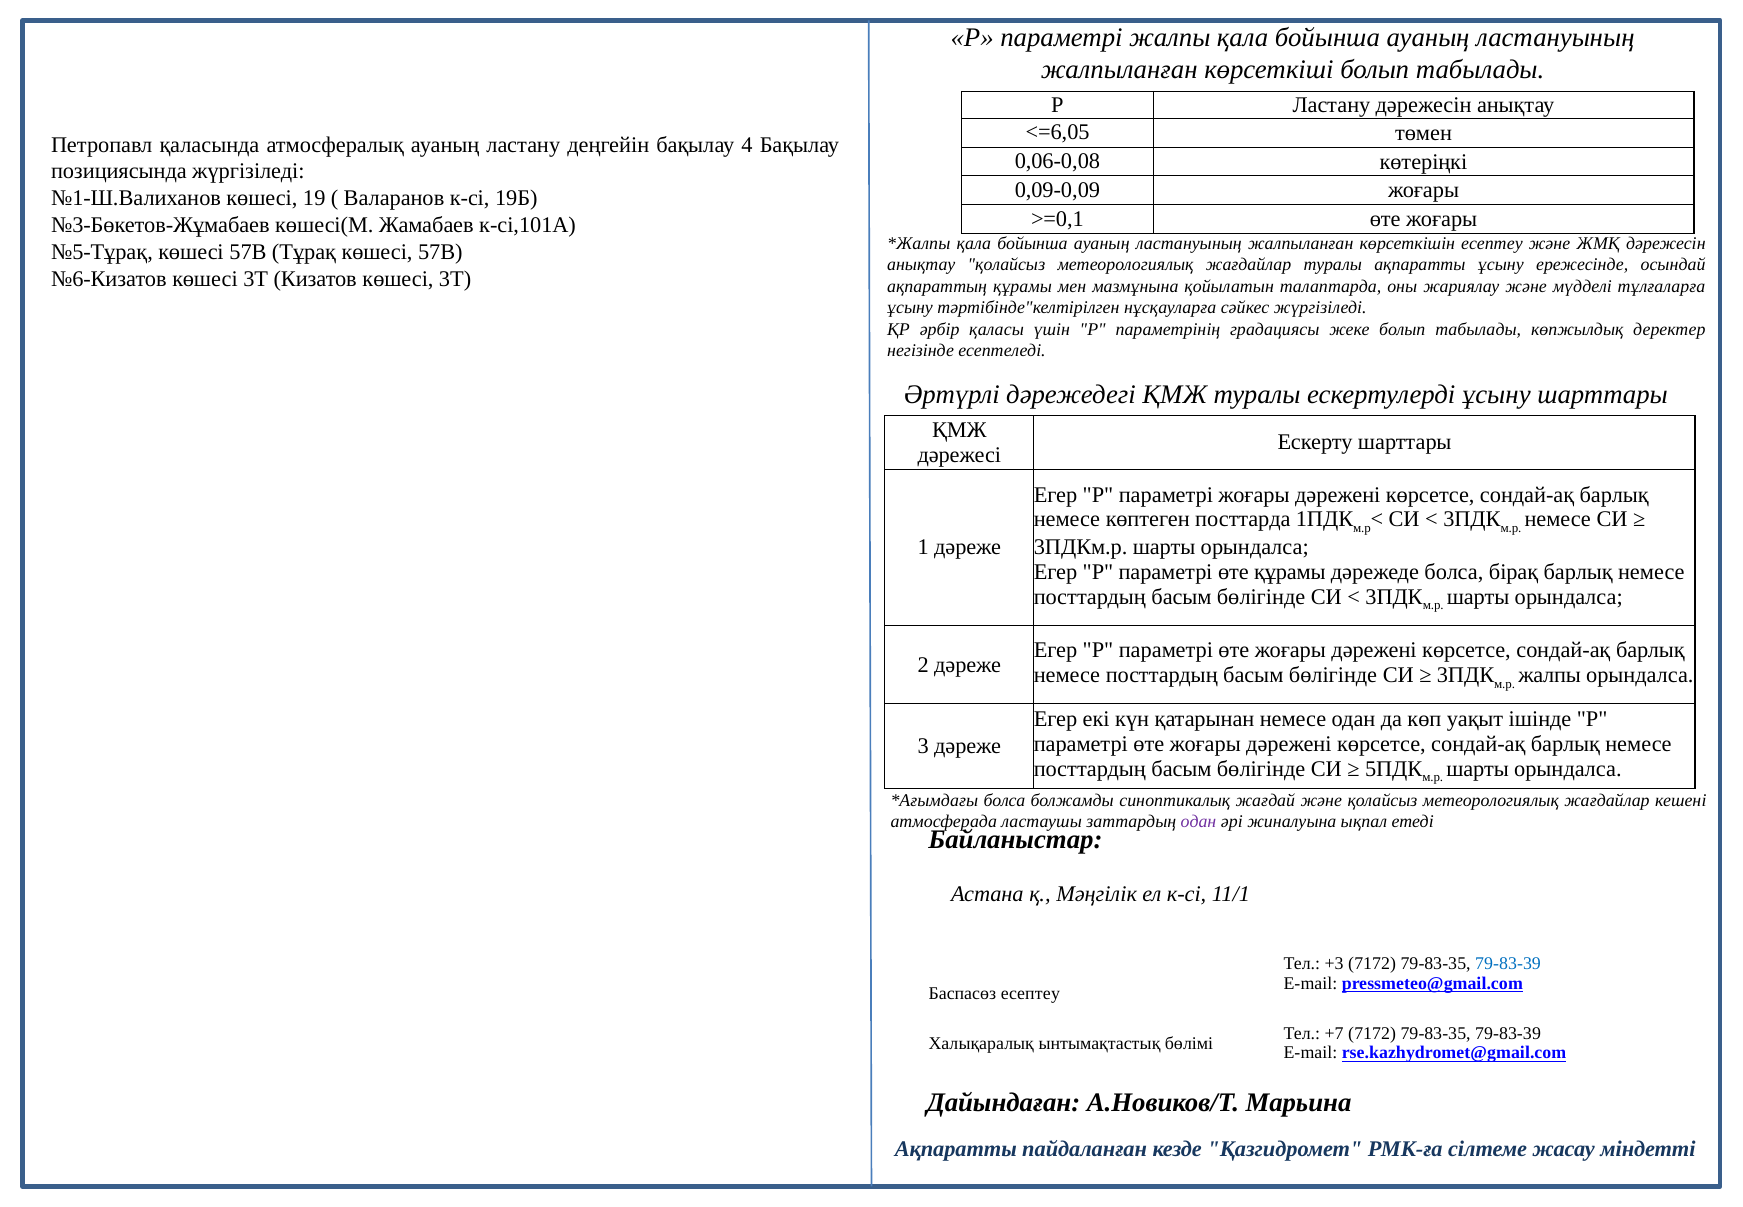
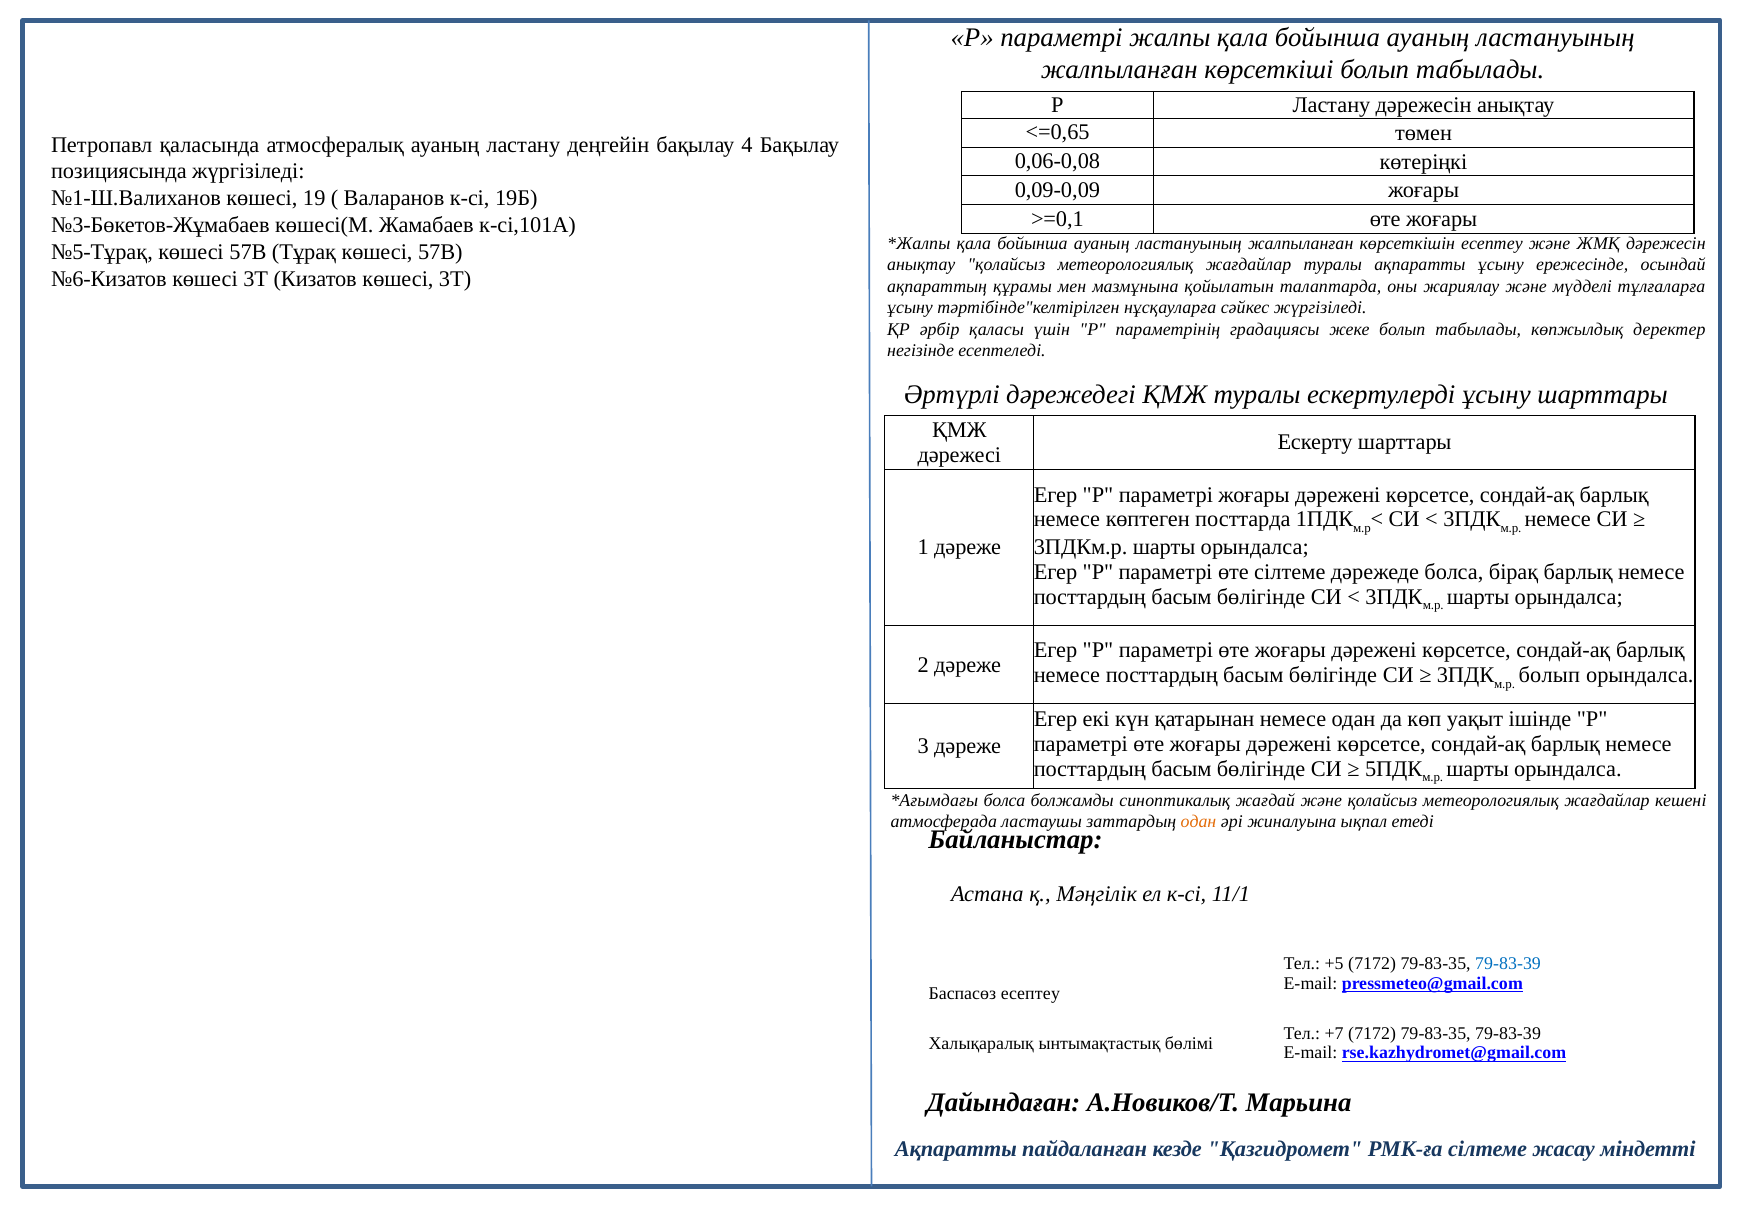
<=6,05: <=6,05 -> <=0,65 (1058, 133)
өте құрамы: құрамы -> сілтеме (1290, 572)
жалпы: жалпы -> болып (1549, 675)
одан colour: purple -> orange (1199, 821)
+3: +3 -> +5 (1334, 963)
